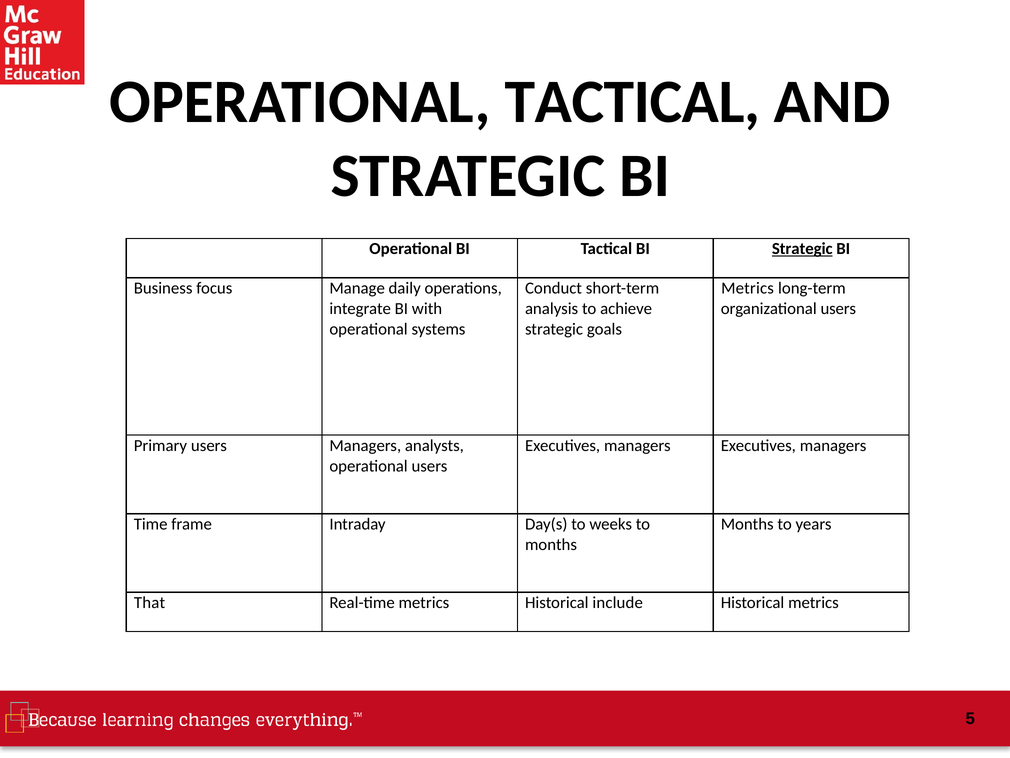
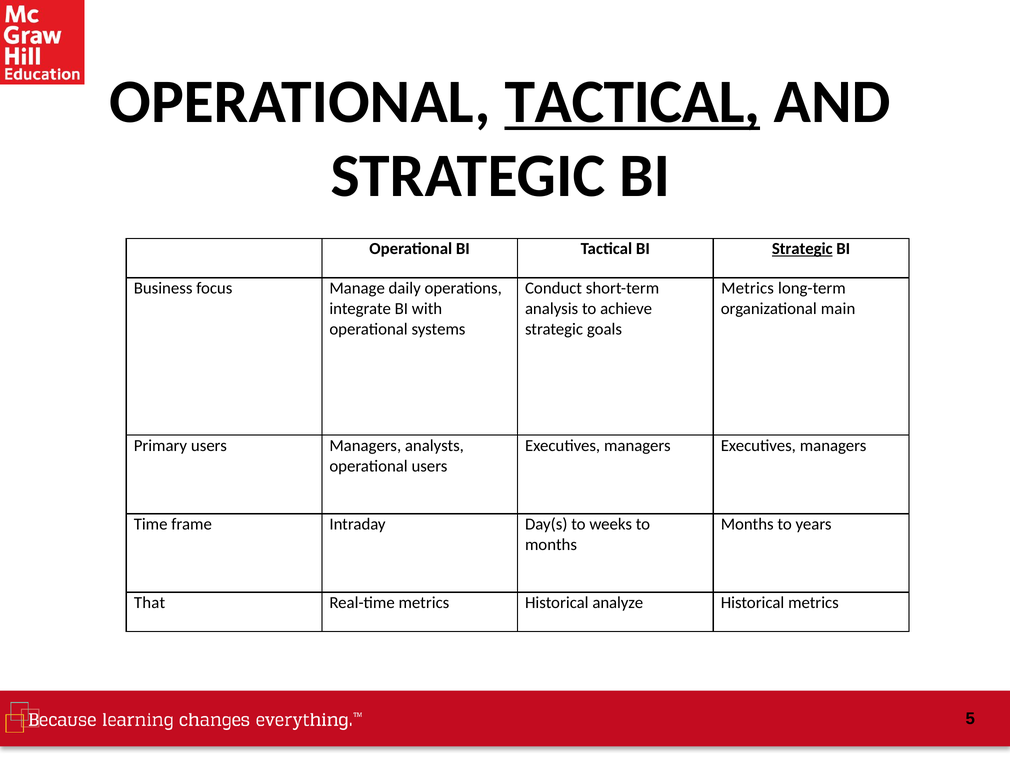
TACTICAL underline: none -> present (632, 102)
organizational users: users -> main (838, 309)
include: include -> analyze (618, 602)
